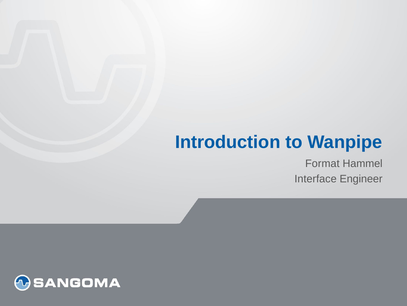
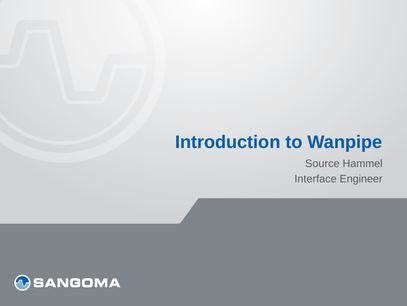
Format: Format -> Source (322, 163)
